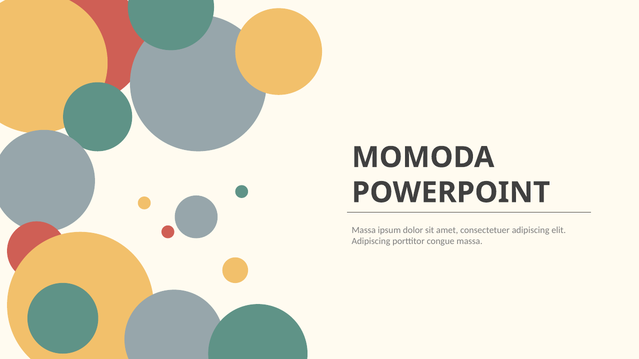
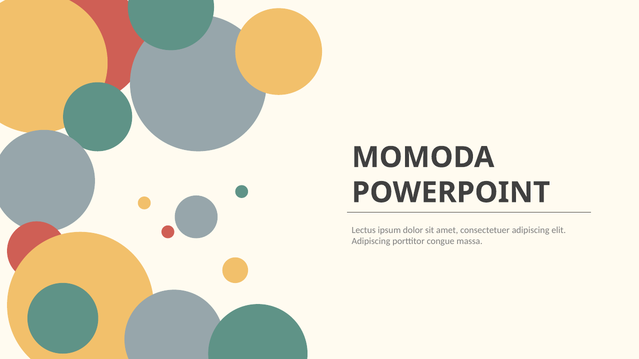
Massa: Massa -> Lectus (364, 230)
